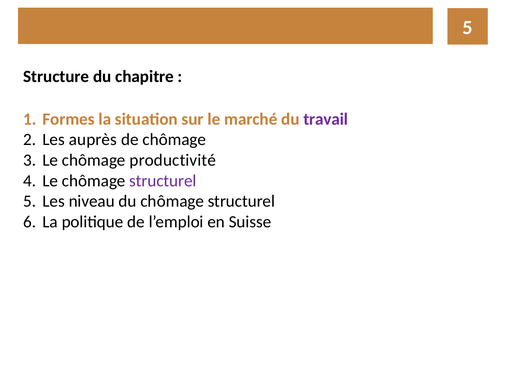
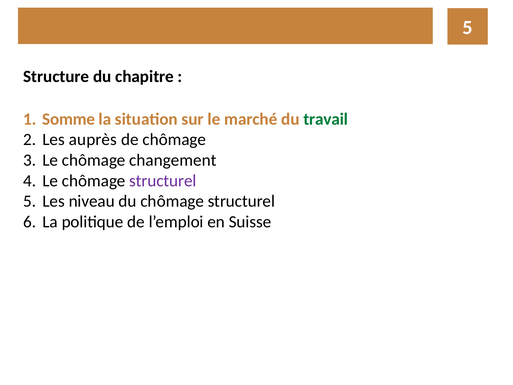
Formes: Formes -> Somme (69, 119)
travail colour: purple -> green (326, 119)
productivité: productivité -> changement (173, 160)
